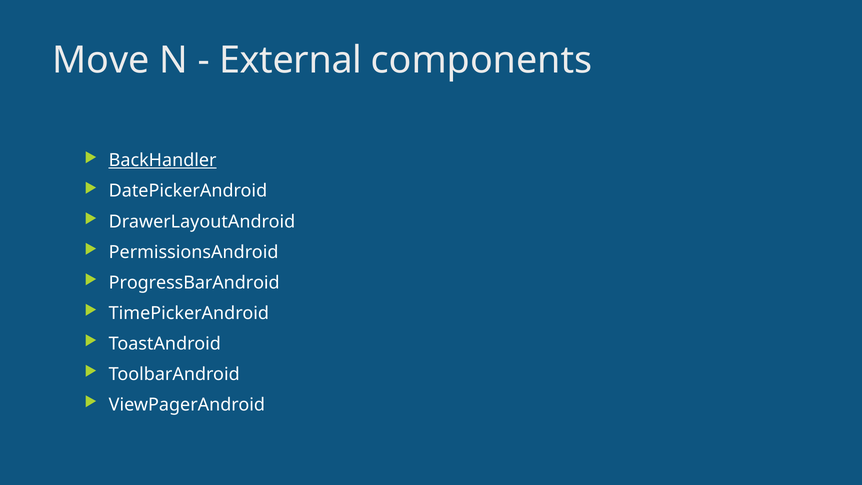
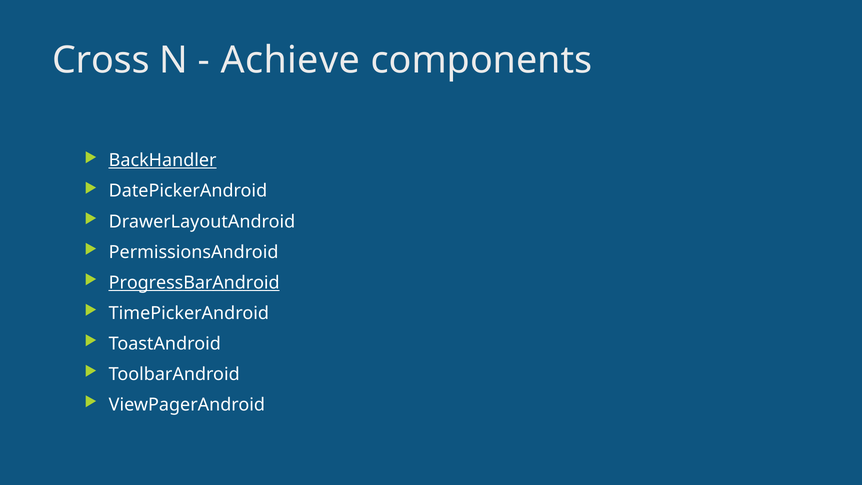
Move: Move -> Cross (101, 61)
External: External -> Achieve (290, 61)
ProgressBarAndroid underline: none -> present (194, 283)
